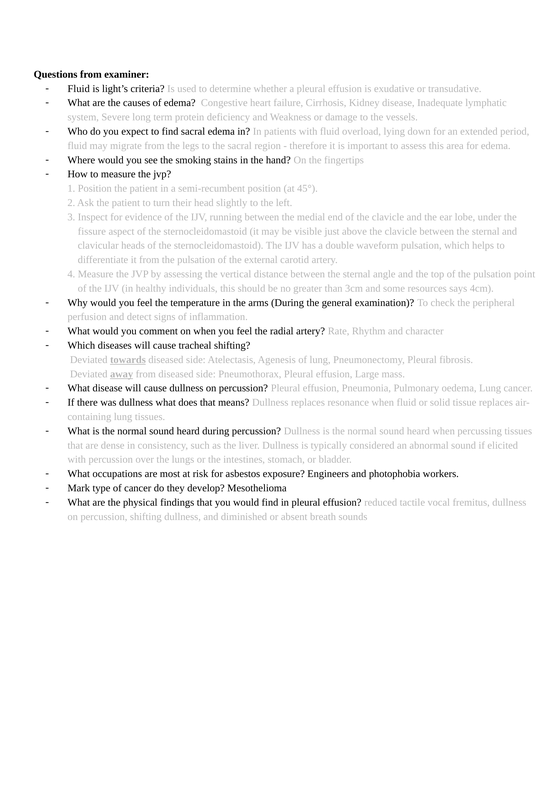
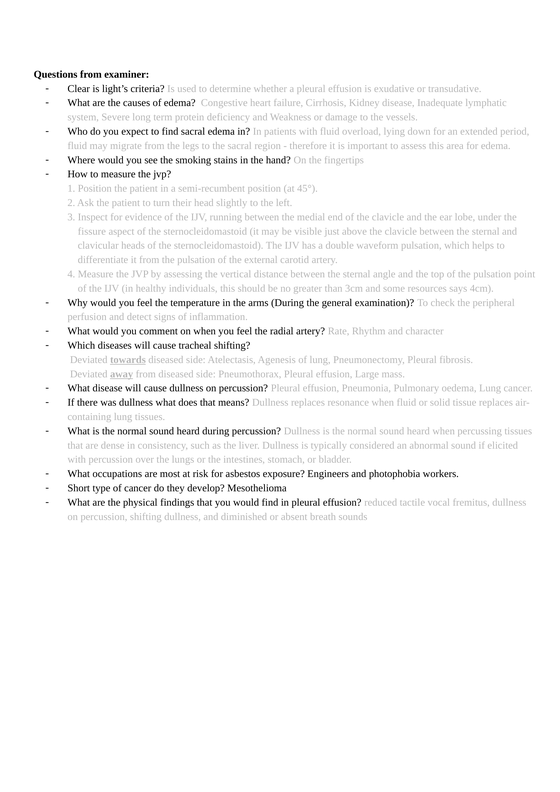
Fluid: Fluid -> Clear (79, 89)
Mark: Mark -> Short (79, 488)
